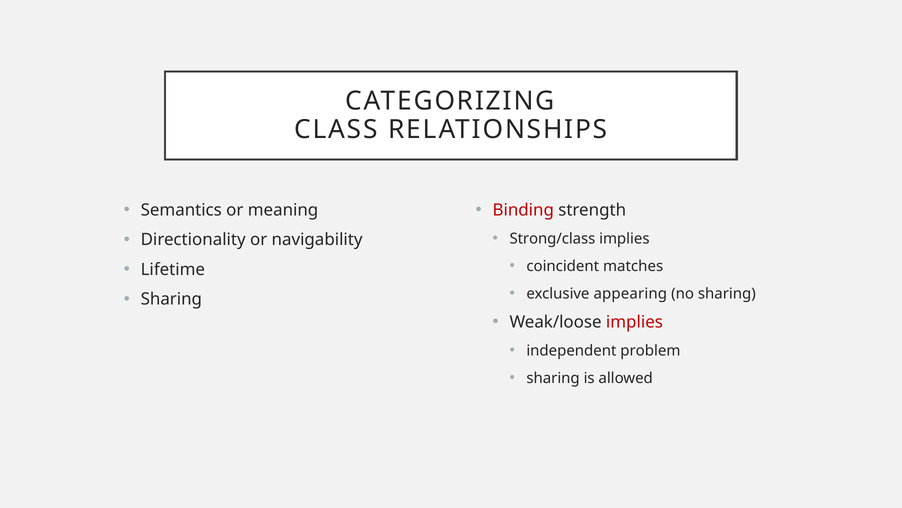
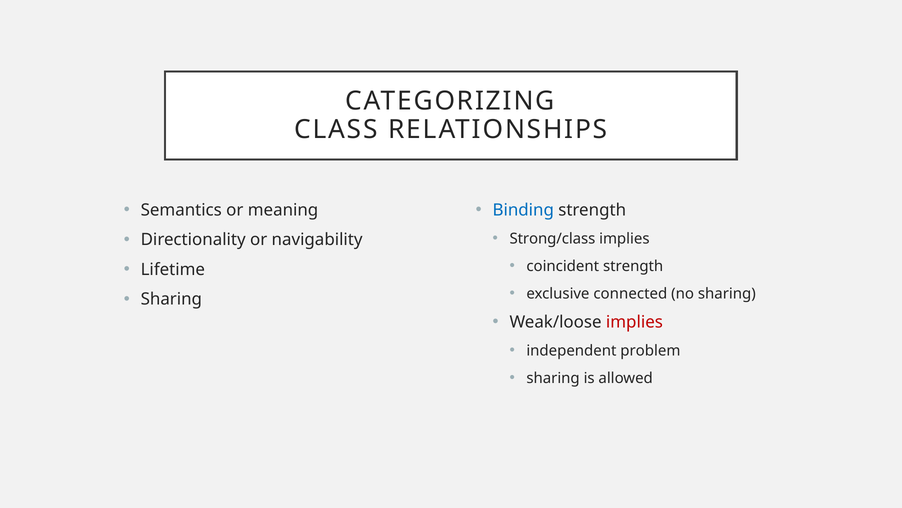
Binding colour: red -> blue (523, 210)
coincident matches: matches -> strength (633, 266)
appearing: appearing -> connected (630, 293)
